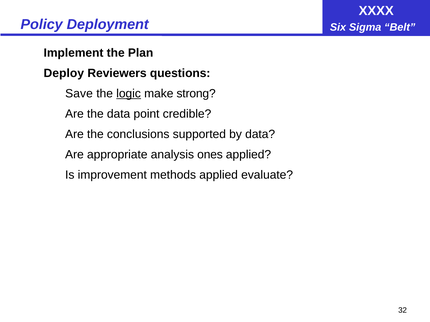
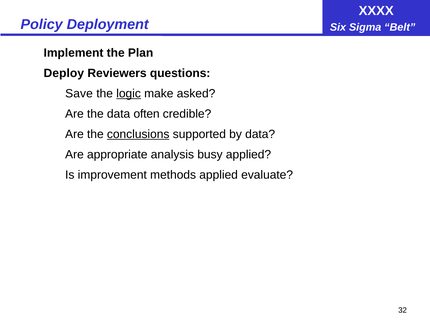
strong: strong -> asked (196, 94)
point: point -> often (147, 114)
conclusions underline: none -> present (138, 134)
ones: ones -> busy (210, 155)
